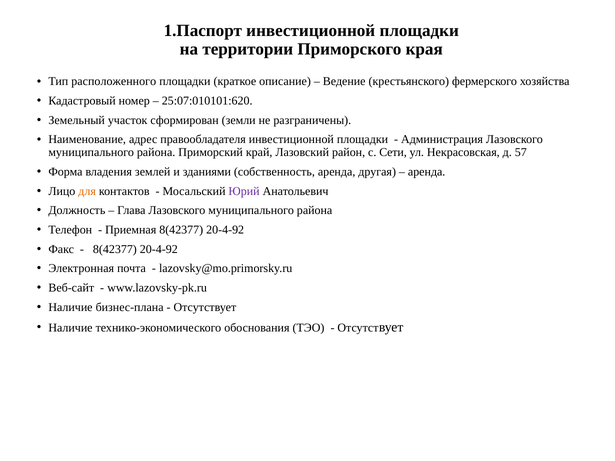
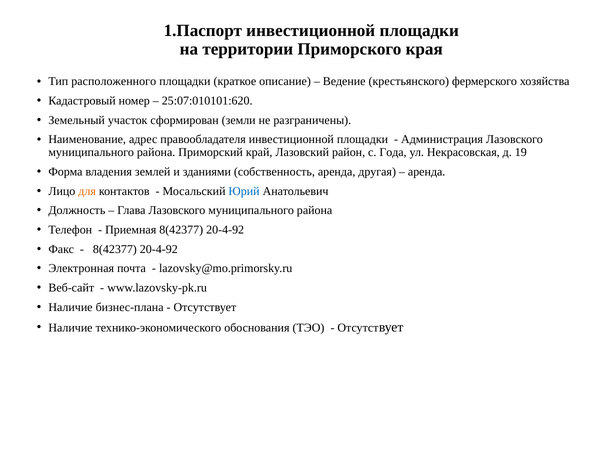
Сети: Сети -> Года (393, 153)
57: 57 -> 19 (521, 153)
Юрий colour: purple -> blue (244, 191)
